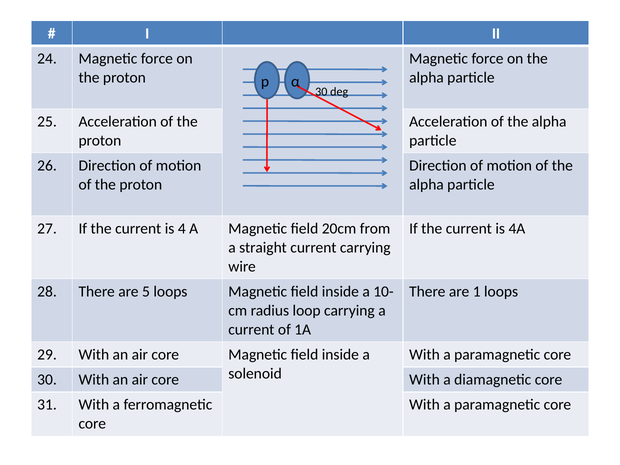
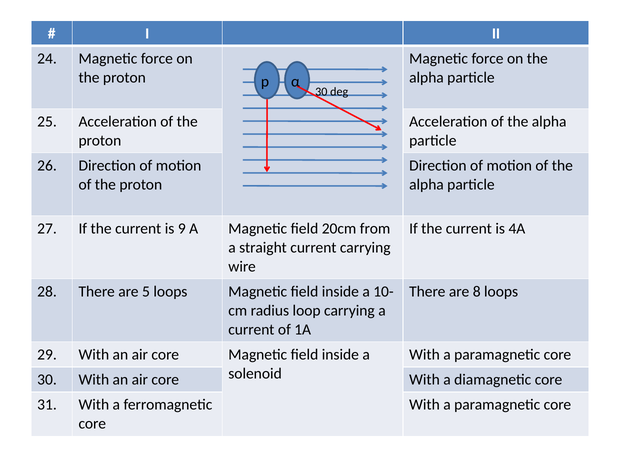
4: 4 -> 9 (182, 229)
1: 1 -> 8 (477, 292)
